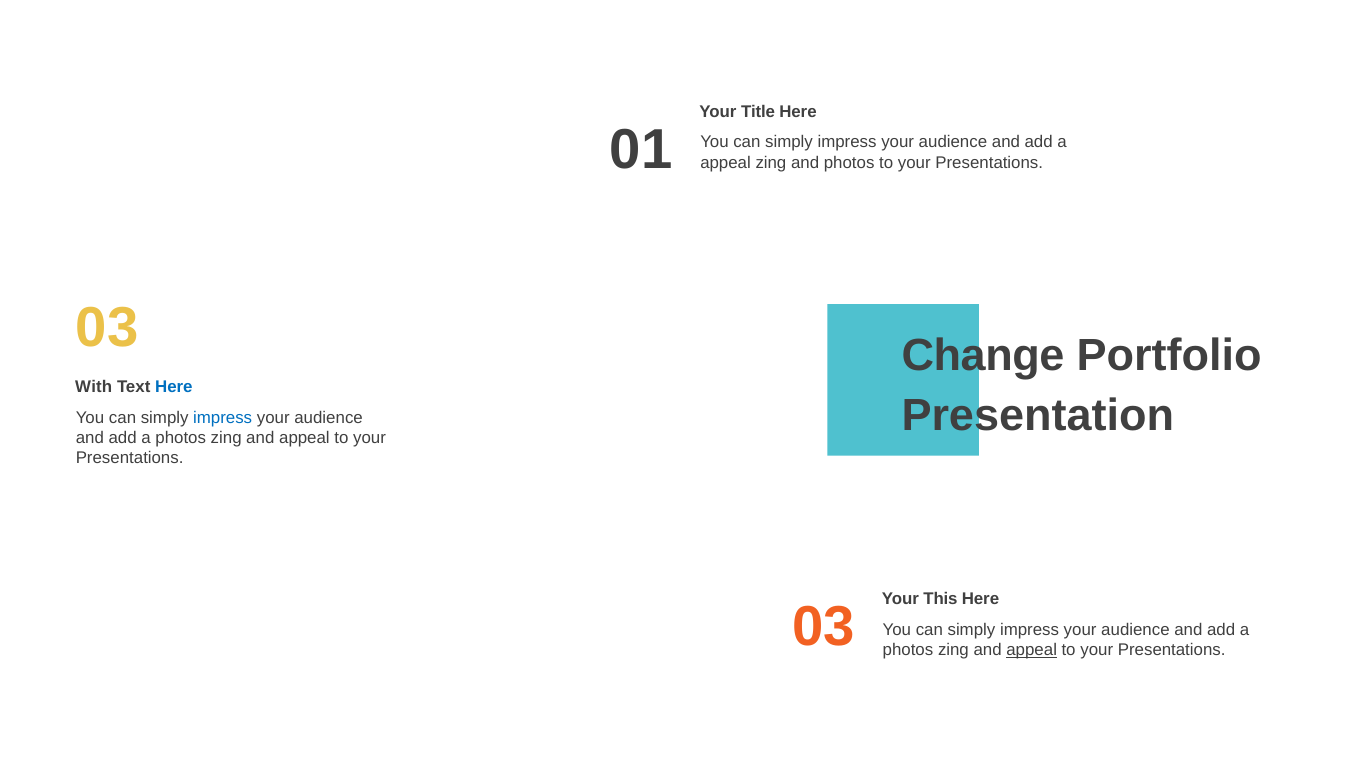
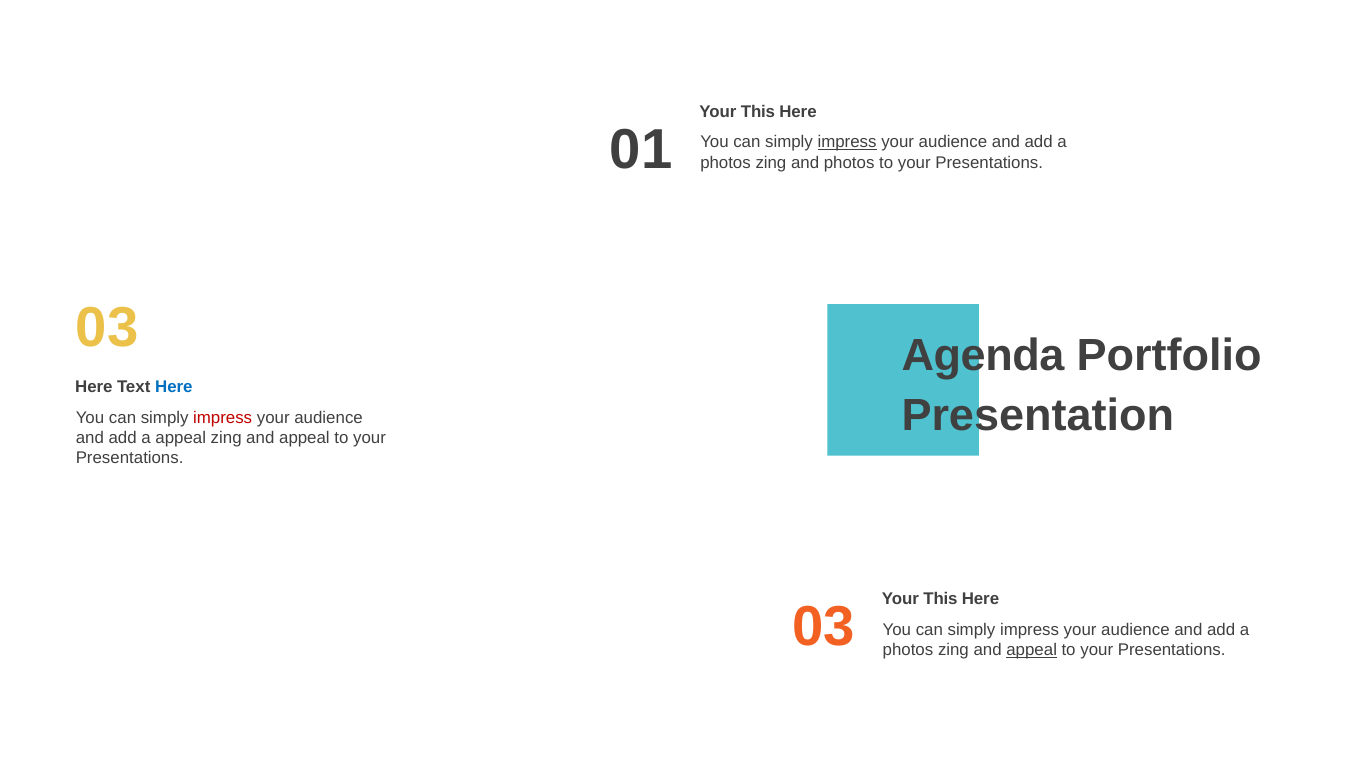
Title: Title -> This (758, 112)
impress underline: none -> present (847, 142)
appeal: appeal -> photos (726, 163)
Change: Change -> Agenda (983, 356)
With: With -> Here (94, 387)
impress colour: blue -> red (223, 418)
photos: photos -> appeal (181, 438)
